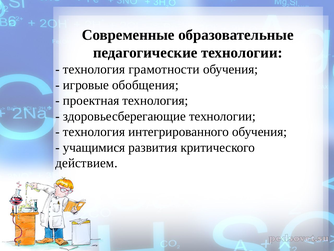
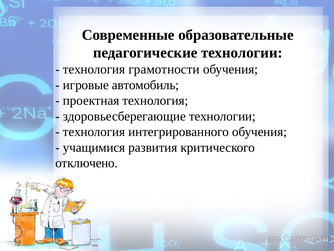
обобщения: обобщения -> автомобиль (145, 85)
действием: действием -> отключено (87, 163)
